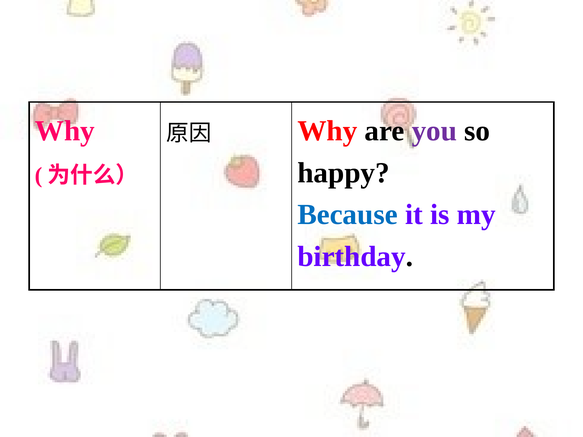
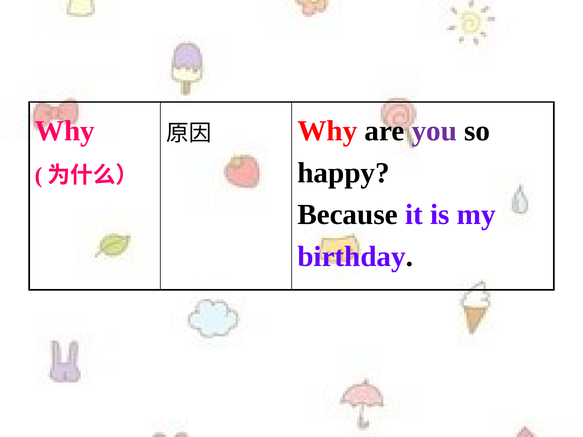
Because colour: blue -> black (348, 215)
